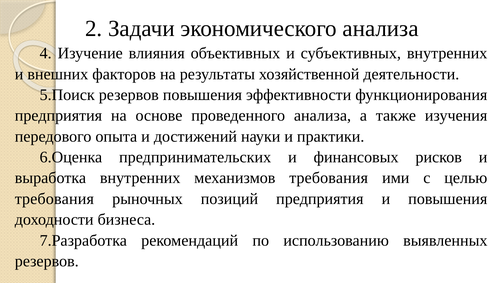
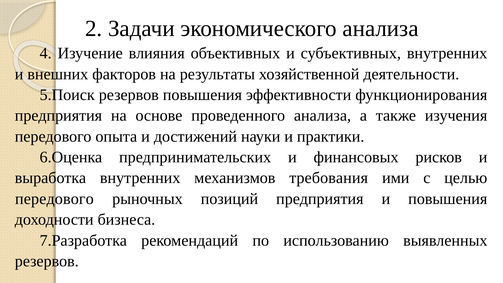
требования: требования -> передового (54, 199)
